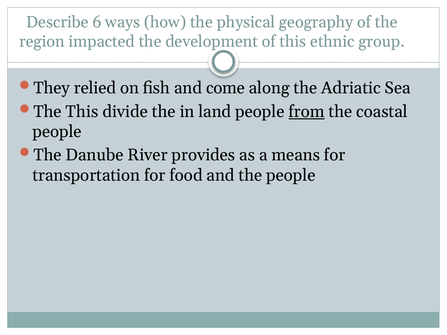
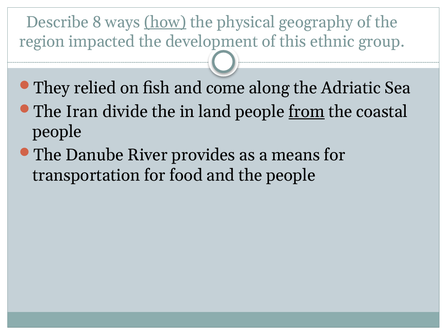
6: 6 -> 8 (97, 22)
how underline: none -> present (165, 22)
The This: This -> Iran (82, 112)
